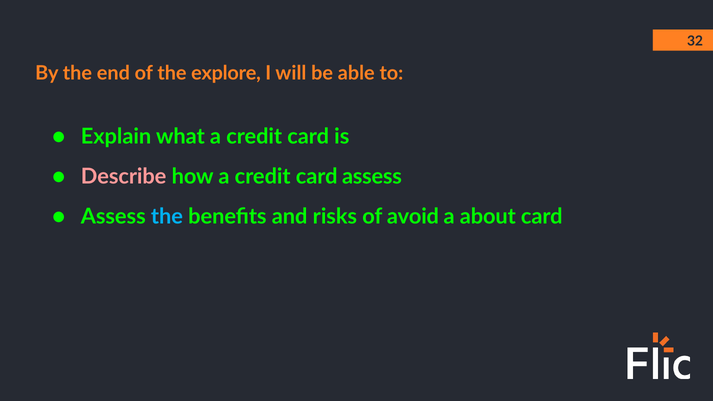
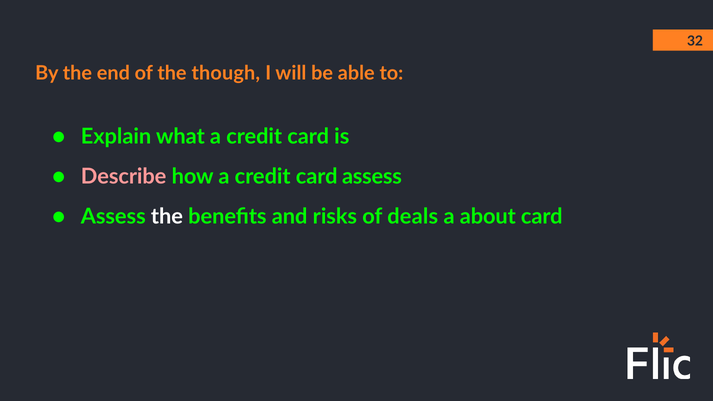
explore: explore -> though (226, 73)
the colour: light blue -> white (167, 217)
avoid: avoid -> deals (413, 217)
